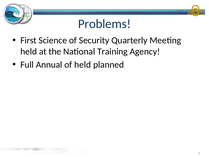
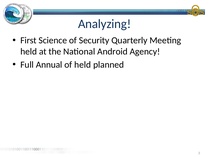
Problems: Problems -> Analyzing (105, 24)
Training: Training -> Android (112, 52)
